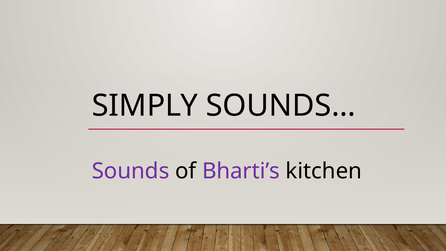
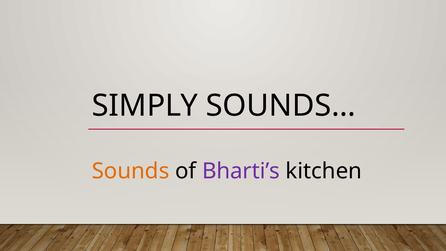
Sounds colour: purple -> orange (131, 171)
